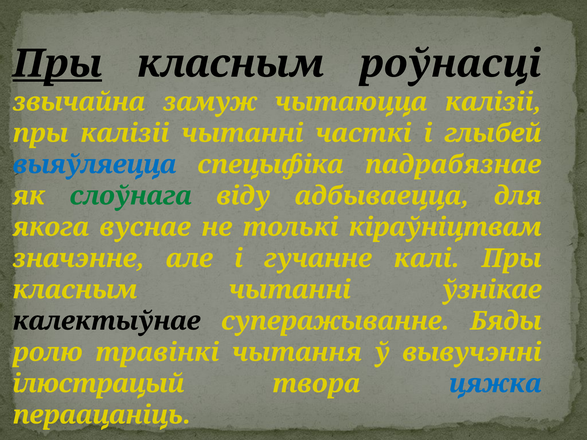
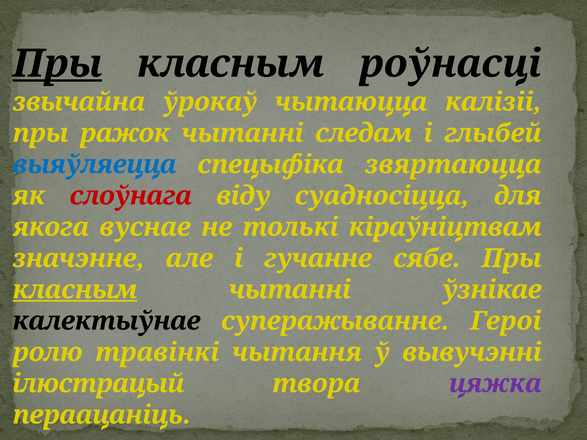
замуж: замуж -> ўрокаў (210, 102)
пры калізіі: калізіі -> ражок (125, 133)
часткі: часткі -> следам (364, 133)
падрабязнае: падрабязнае -> звяртаюцца (453, 165)
слоўнага colour: green -> red (131, 196)
адбываецца: адбываецца -> суадносіцца (382, 196)
калі: калі -> сябе (427, 259)
класным underline: none -> present (75, 290)
Бяды: Бяды -> Героі (506, 321)
цяжка colour: blue -> purple (495, 384)
